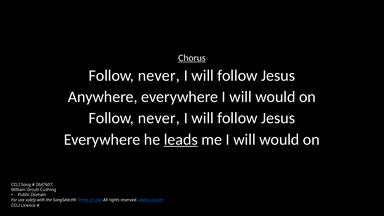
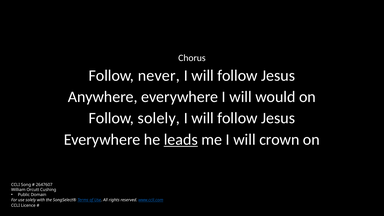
Chorus underline: present -> none (192, 58)
never: never -> solely (159, 118)
me I will would: would -> crown (279, 139)
